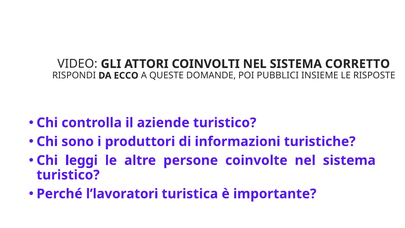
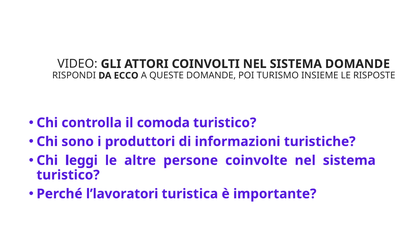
SISTEMA CORRETTO: CORRETTO -> DOMANDE (357, 64)
PUBBLICI: PUBBLICI -> TURISMO (278, 75)
aziende: aziende -> comoda (163, 123)
